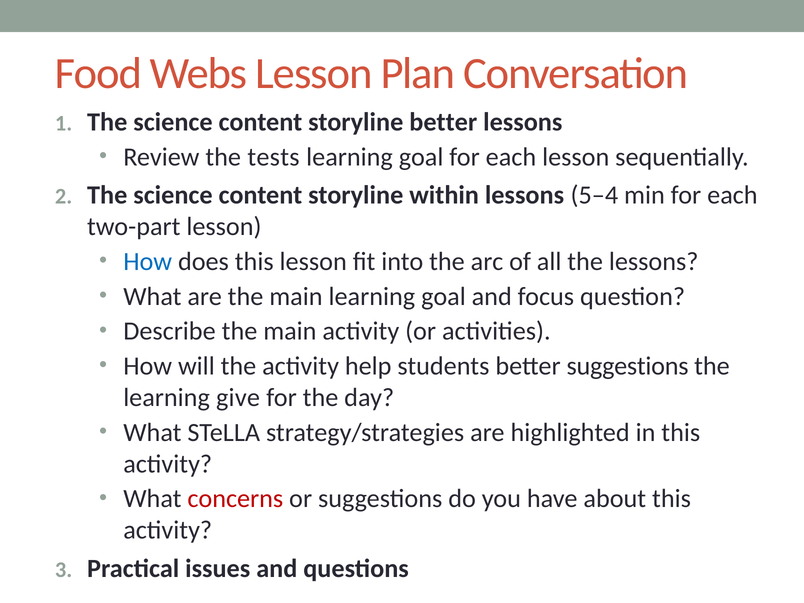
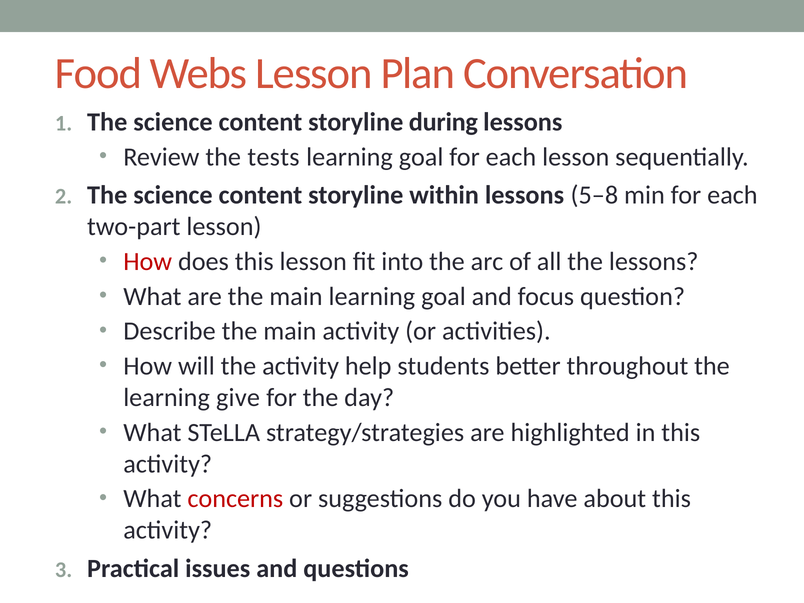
storyline better: better -> during (443, 122)
5–4: 5–4 -> 5–8 (594, 195)
How colour: blue -> red (148, 262)
better suggestions: suggestions -> throughout (627, 366)
